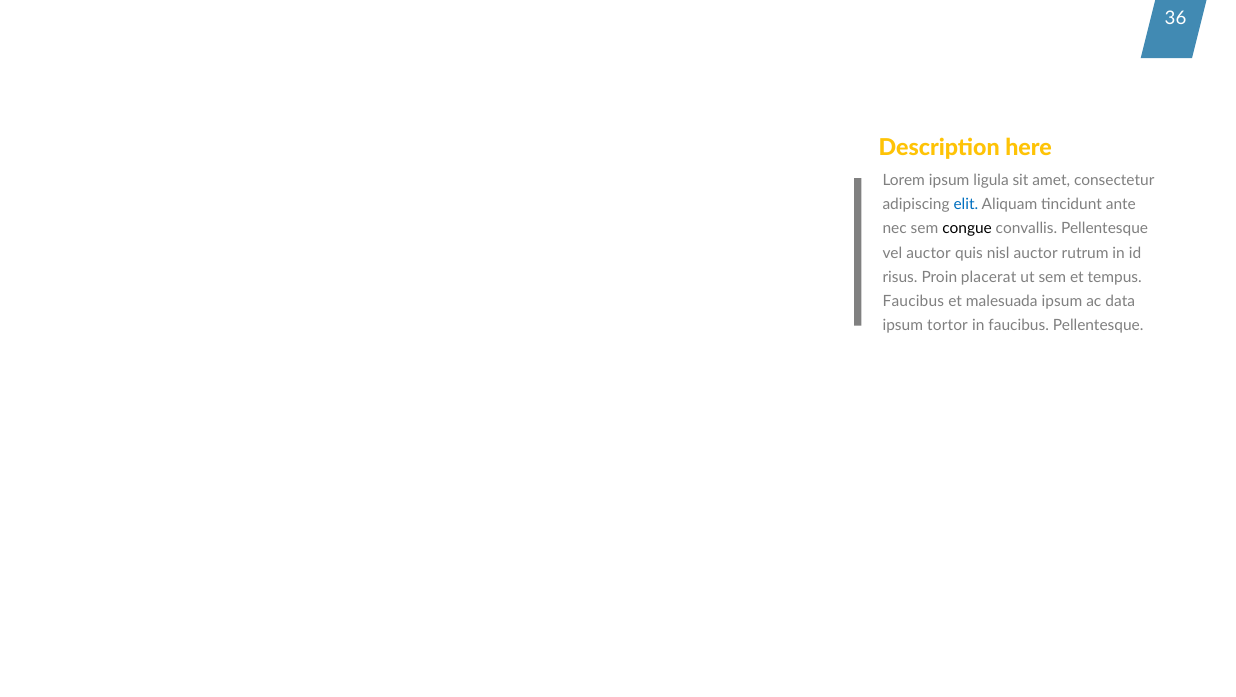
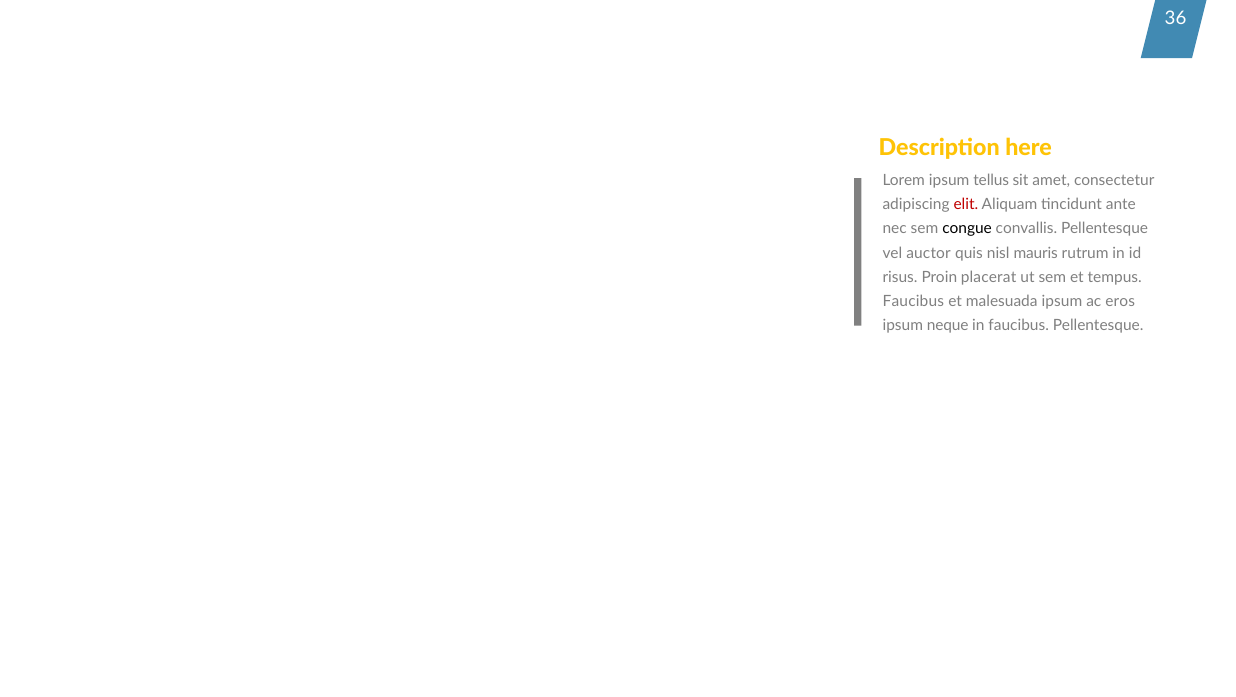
ligula: ligula -> tellus (991, 181)
elit colour: blue -> red (966, 205)
nisl auctor: auctor -> mauris (1036, 253)
data: data -> eros (1120, 301)
tortor: tortor -> neque (948, 325)
